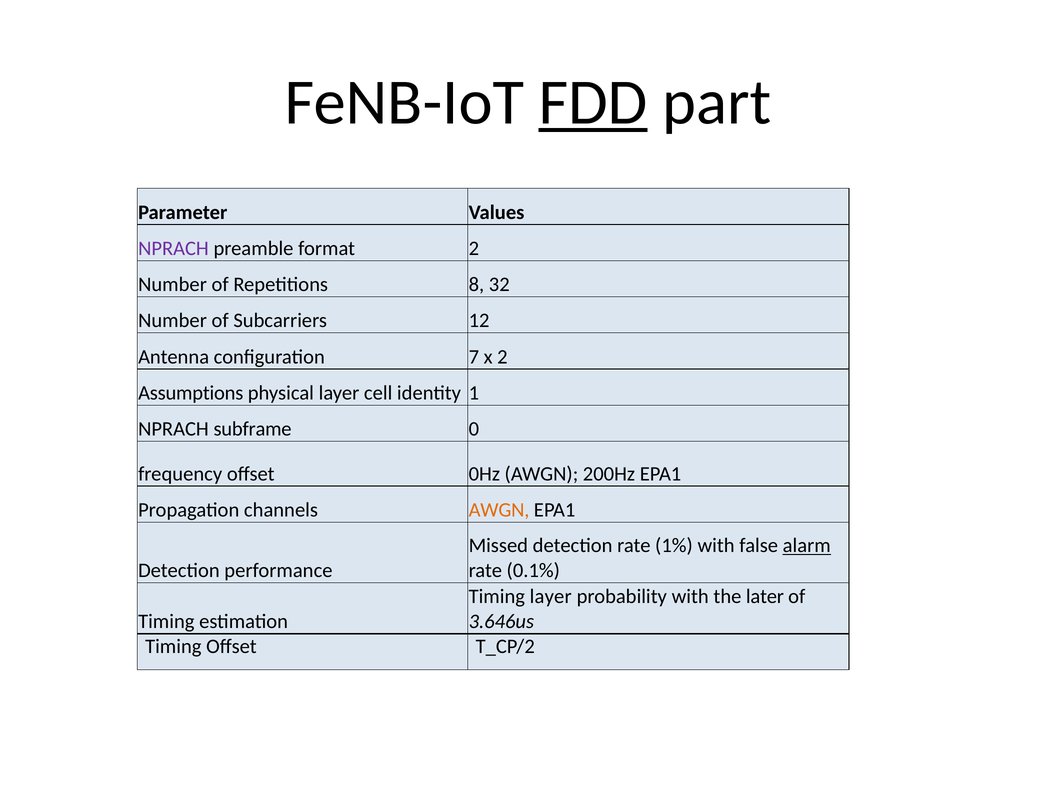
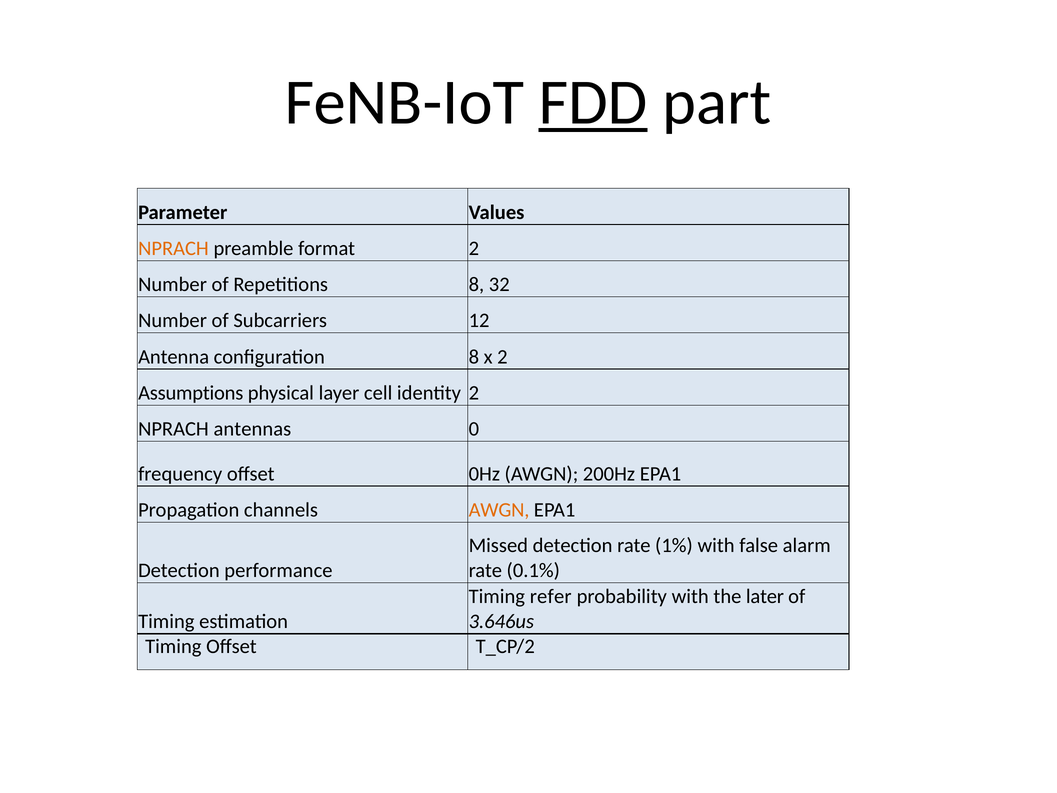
NPRACH colour: purple -> orange (173, 248)
configuration 7: 7 -> 8 (474, 357)
identity 1: 1 -> 2 (474, 393)
subframe: subframe -> antennas (252, 429)
alarm underline: present -> none (807, 545)
Timing layer: layer -> refer (551, 596)
